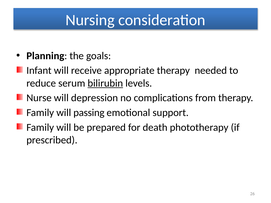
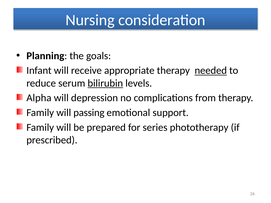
needed underline: none -> present (211, 71)
Nurse: Nurse -> Alpha (39, 98)
death: death -> series (155, 128)
